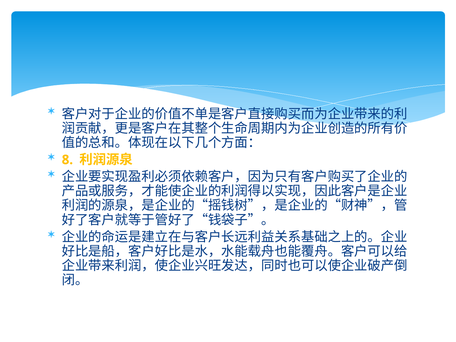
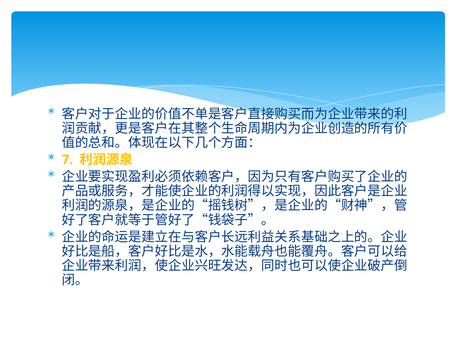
8: 8 -> 7 (67, 160)
